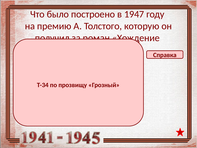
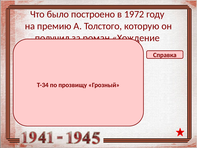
1947: 1947 -> 1972 (134, 14)
